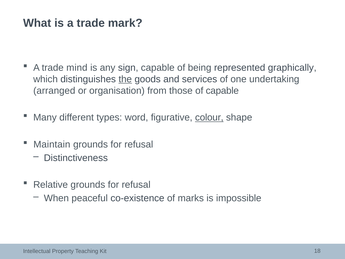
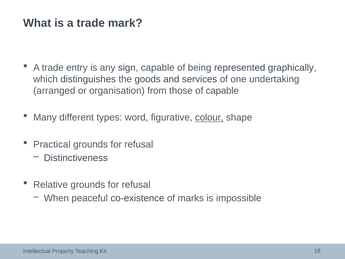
mind: mind -> entry (77, 68)
the underline: present -> none (125, 79)
Maintain: Maintain -> Practical (52, 144)
